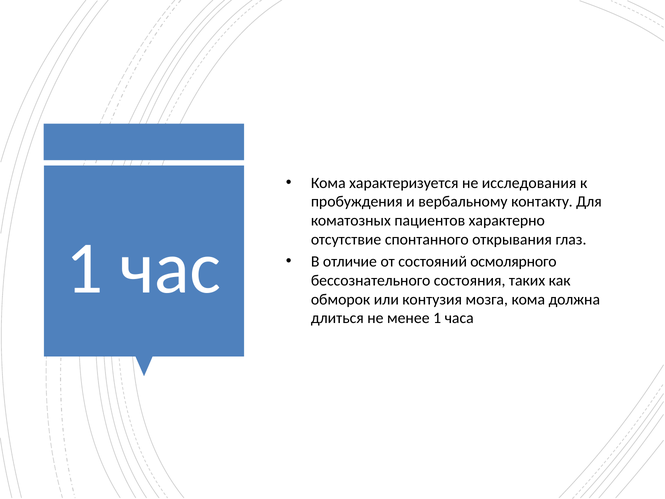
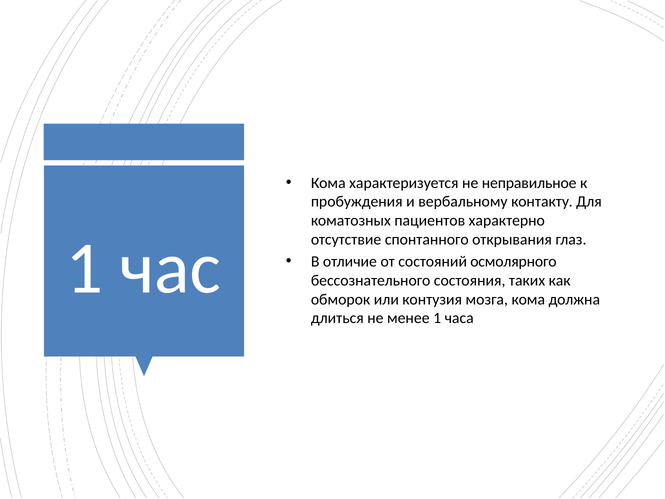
исследования: исследования -> неправильное (529, 183)
